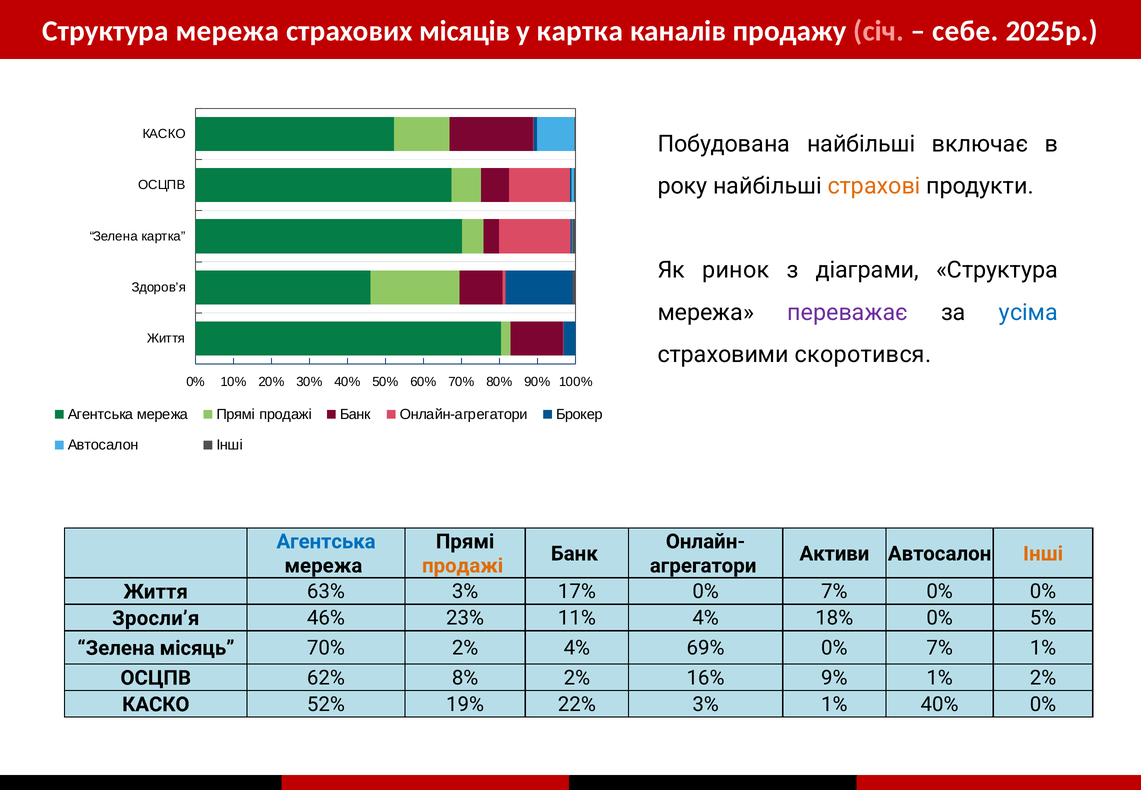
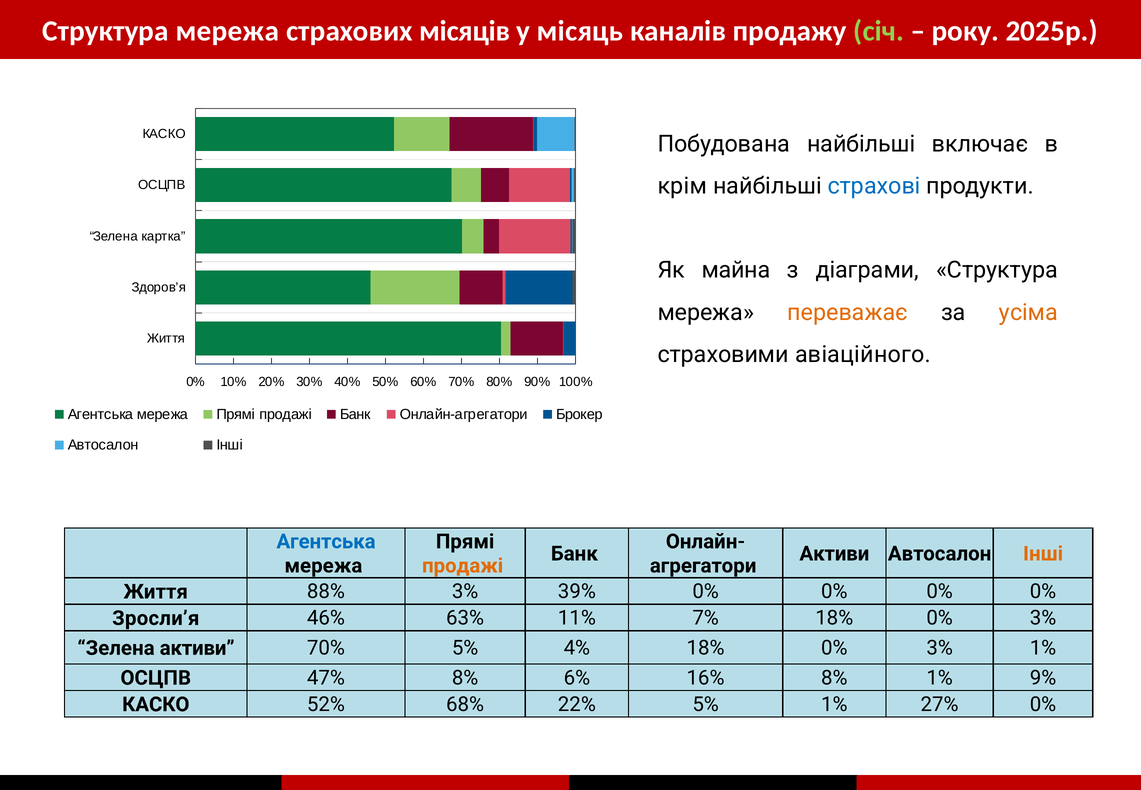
у картка: картка -> місяць (580, 31)
січ colour: pink -> light green (879, 31)
себе: себе -> року (965, 31)
року: року -> крім (682, 186)
страхові colour: orange -> blue (874, 186)
ринок: ринок -> майна (736, 270)
переважає colour: purple -> orange (848, 312)
усіма colour: blue -> orange (1028, 312)
скоротився: скоротився -> авіаційного (863, 354)
63%: 63% -> 88% (326, 592)
17%: 17% -> 39% (577, 592)
7%: 7% -> 0% (834, 592)
23%: 23% -> 63% (465, 618)
11% 4%: 4% -> 7% (706, 618)
5%: 5% -> 3% (1043, 618)
Зелена місяць: місяць -> активи (197, 648)
70% 2%: 2% -> 5% (465, 648)
4% 69%: 69% -> 18% (706, 648)
7%: 7% -> 3% (940, 648)
62%: 62% -> 47% (326, 678)
8% 2%: 2% -> 6% (577, 678)
16% 9%: 9% -> 8% (834, 678)
1% 2%: 2% -> 9% (1043, 678)
19%: 19% -> 68% (465, 704)
22% 3%: 3% -> 5% (706, 704)
1% 40%: 40% -> 27% (940, 704)
